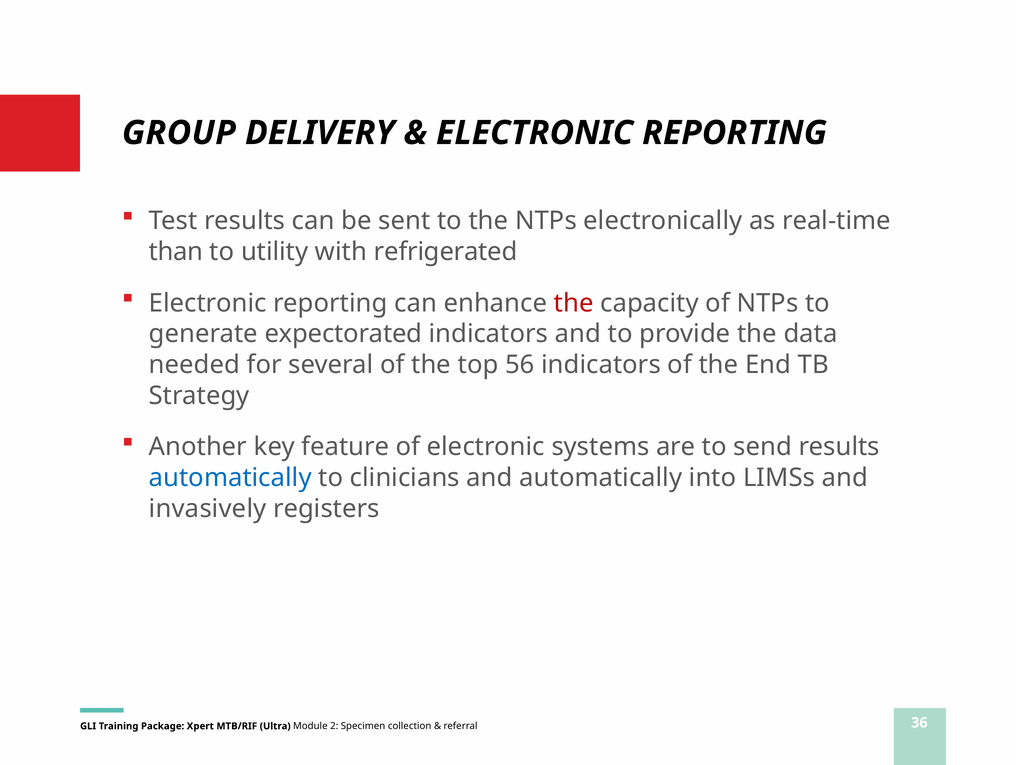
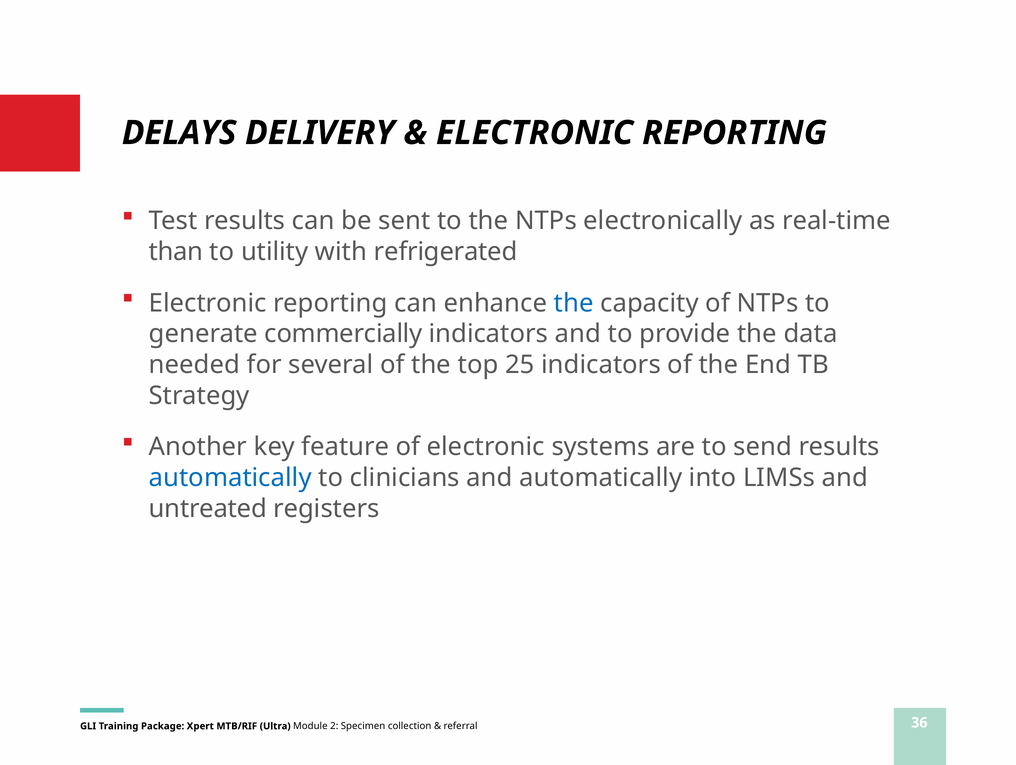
GROUP: GROUP -> DELAYS (179, 133)
the colour: red -> blue (574, 303)
expectorated: expectorated -> commercially (343, 334)
56: 56 -> 25 (520, 365)
invasively: invasively -> untreated (208, 508)
